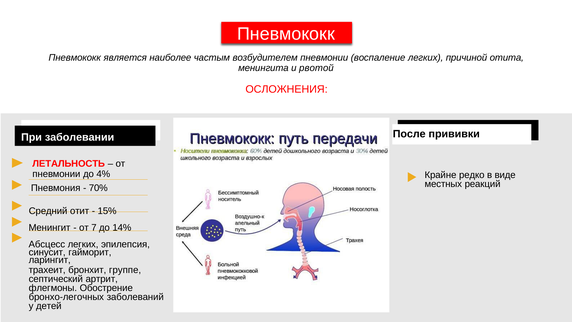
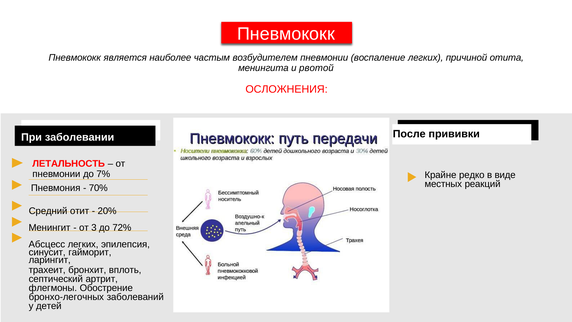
4%: 4% -> 7% (103, 174)
15%: 15% -> 20% (107, 211)
7: 7 -> 3 (94, 228)
14%: 14% -> 72% (122, 228)
группе: группе -> вплоть (125, 270)
